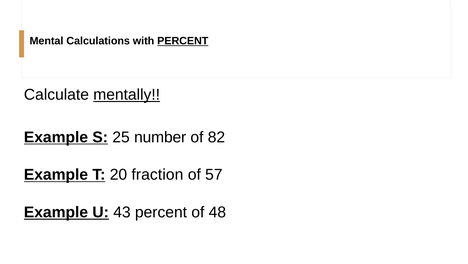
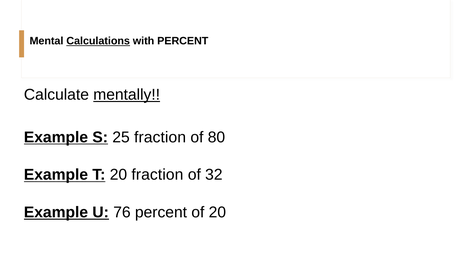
Calculations underline: none -> present (98, 41)
PERCENT underline: present -> none (183, 41)
25 number: number -> fraction (160, 137)
82: 82 -> 80 (216, 137)
57: 57 -> 32 (214, 174)
43: 43 -> 76 (122, 212)
of 48: 48 -> 20 (217, 212)
